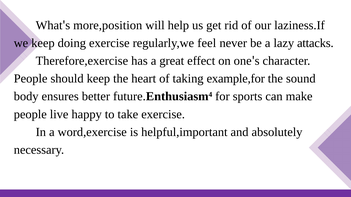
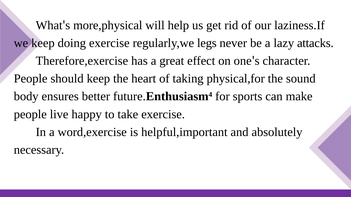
more,position: more,position -> more,physical (108, 25)
feel: feel -> legs (207, 43)
example,for: example,for -> physical,for (236, 79)
